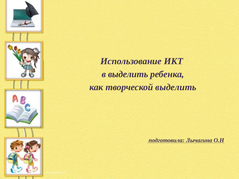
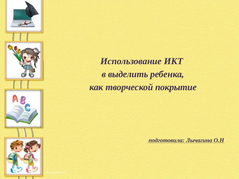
творческой выделить: выделить -> покрытие (176, 87)
